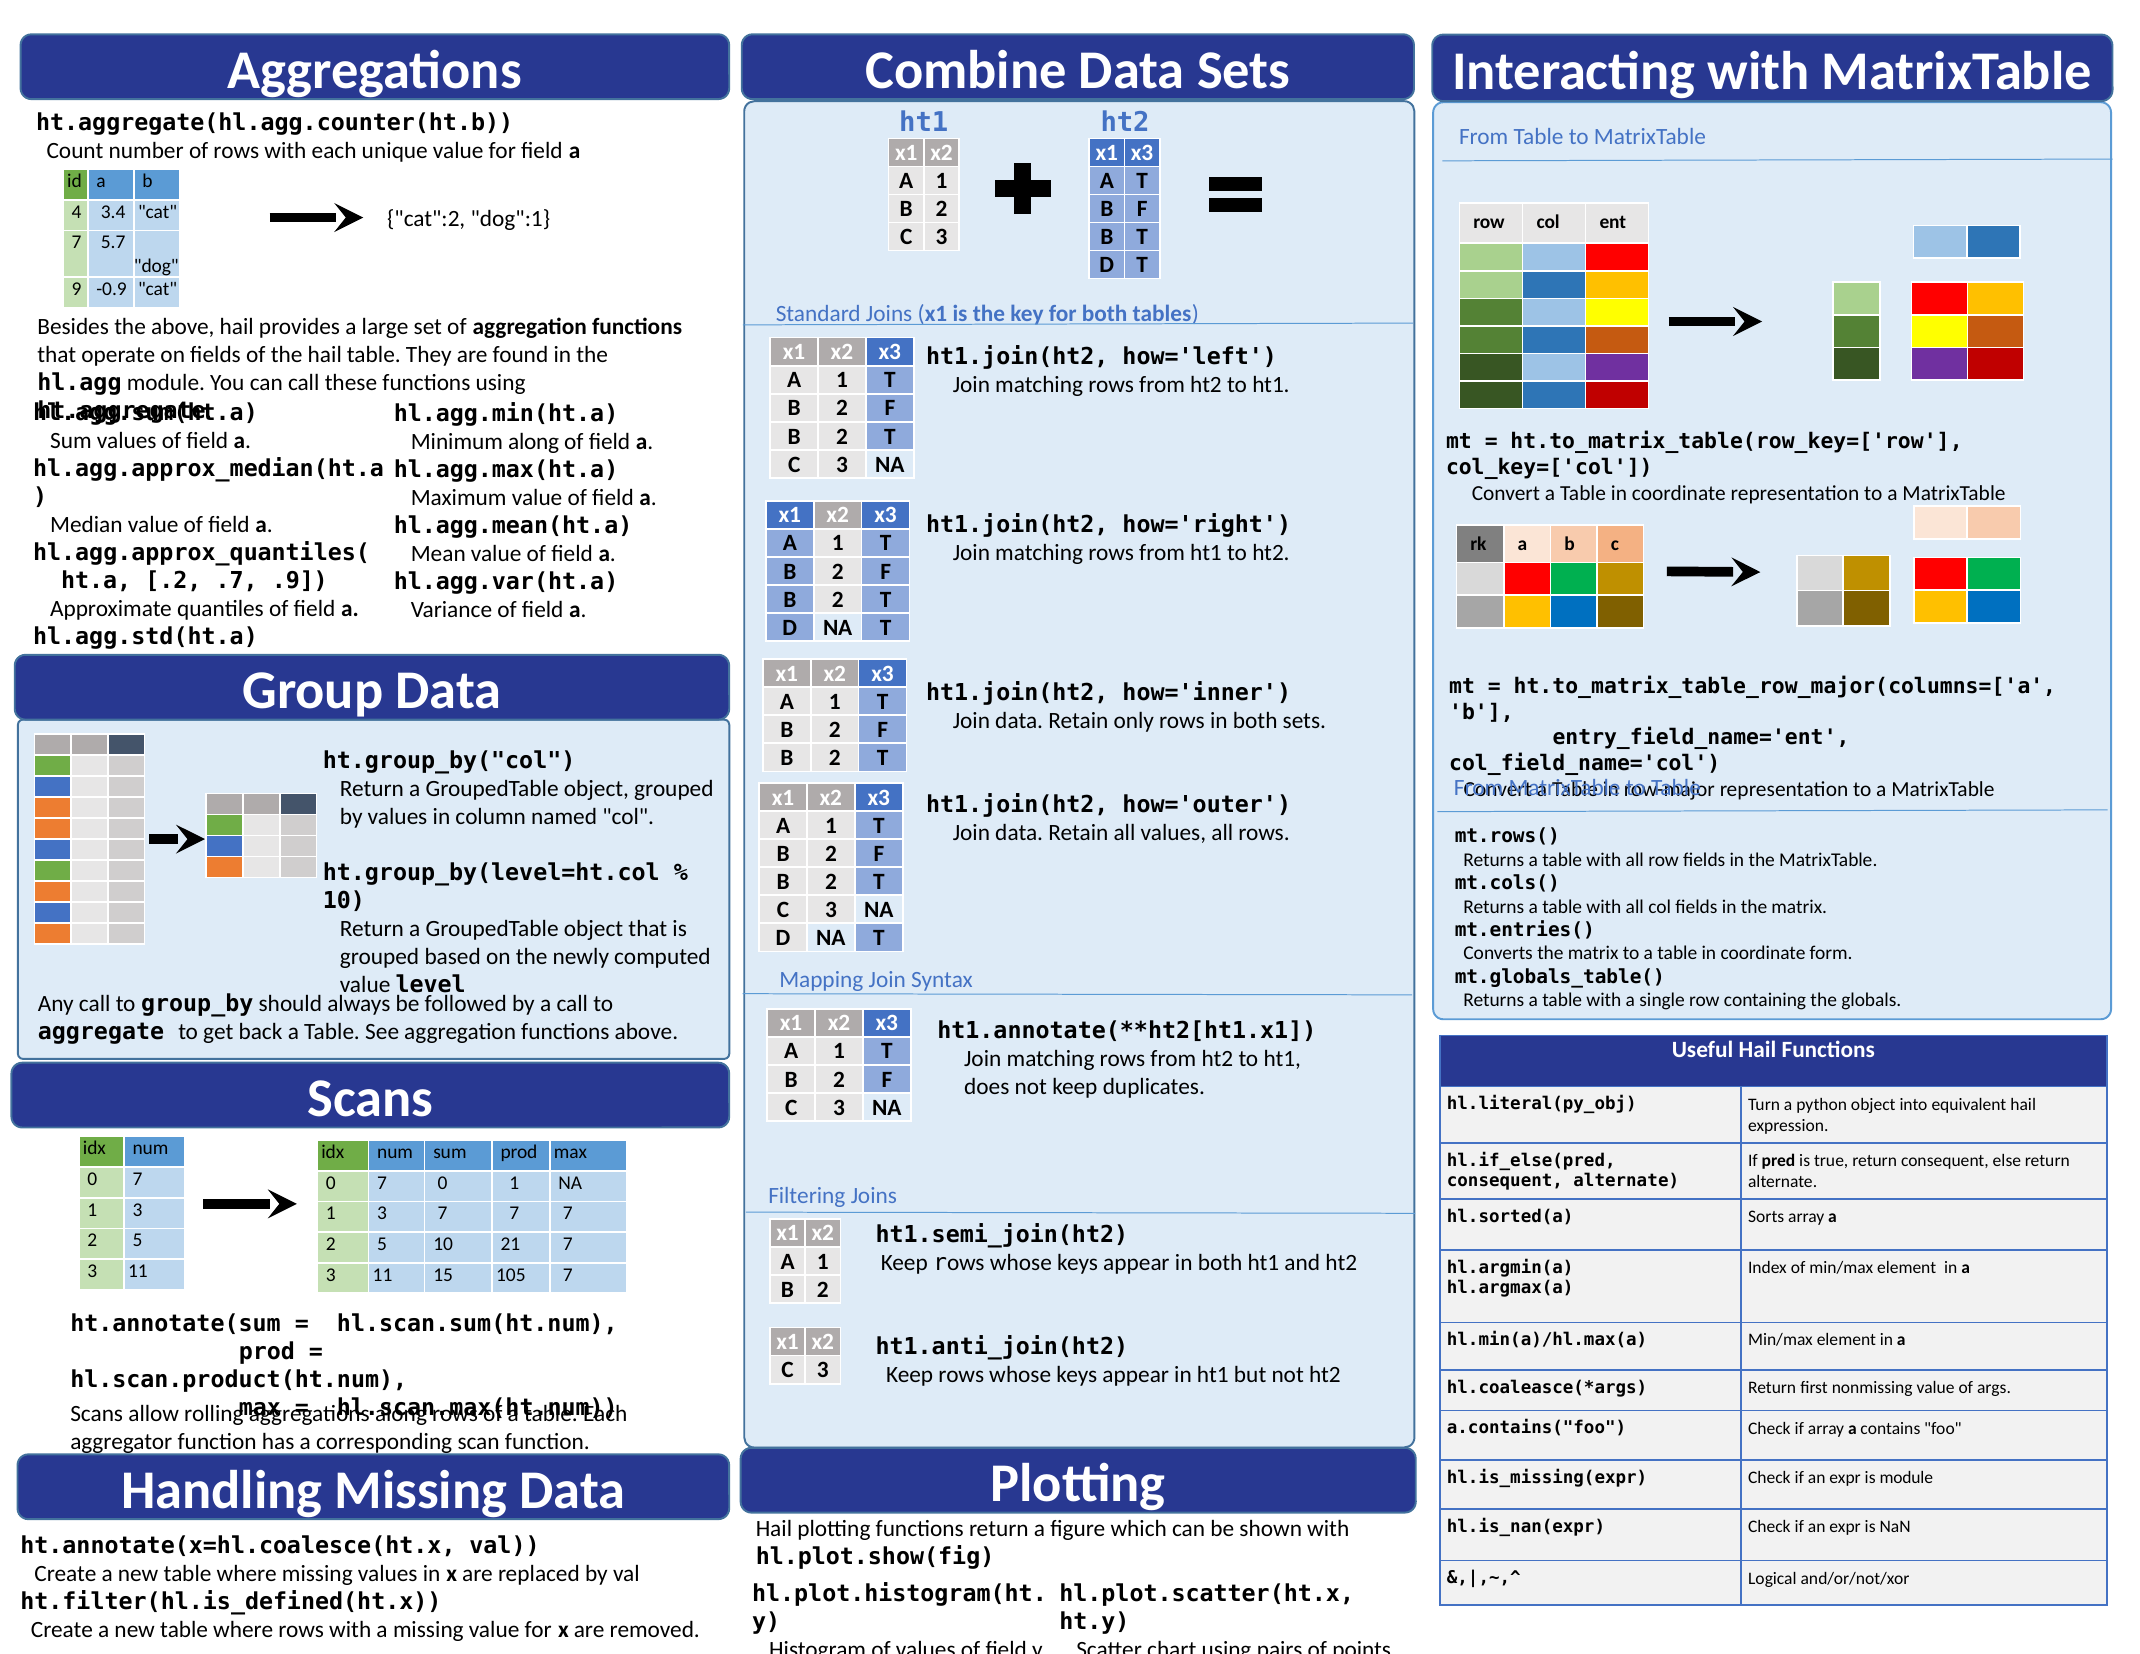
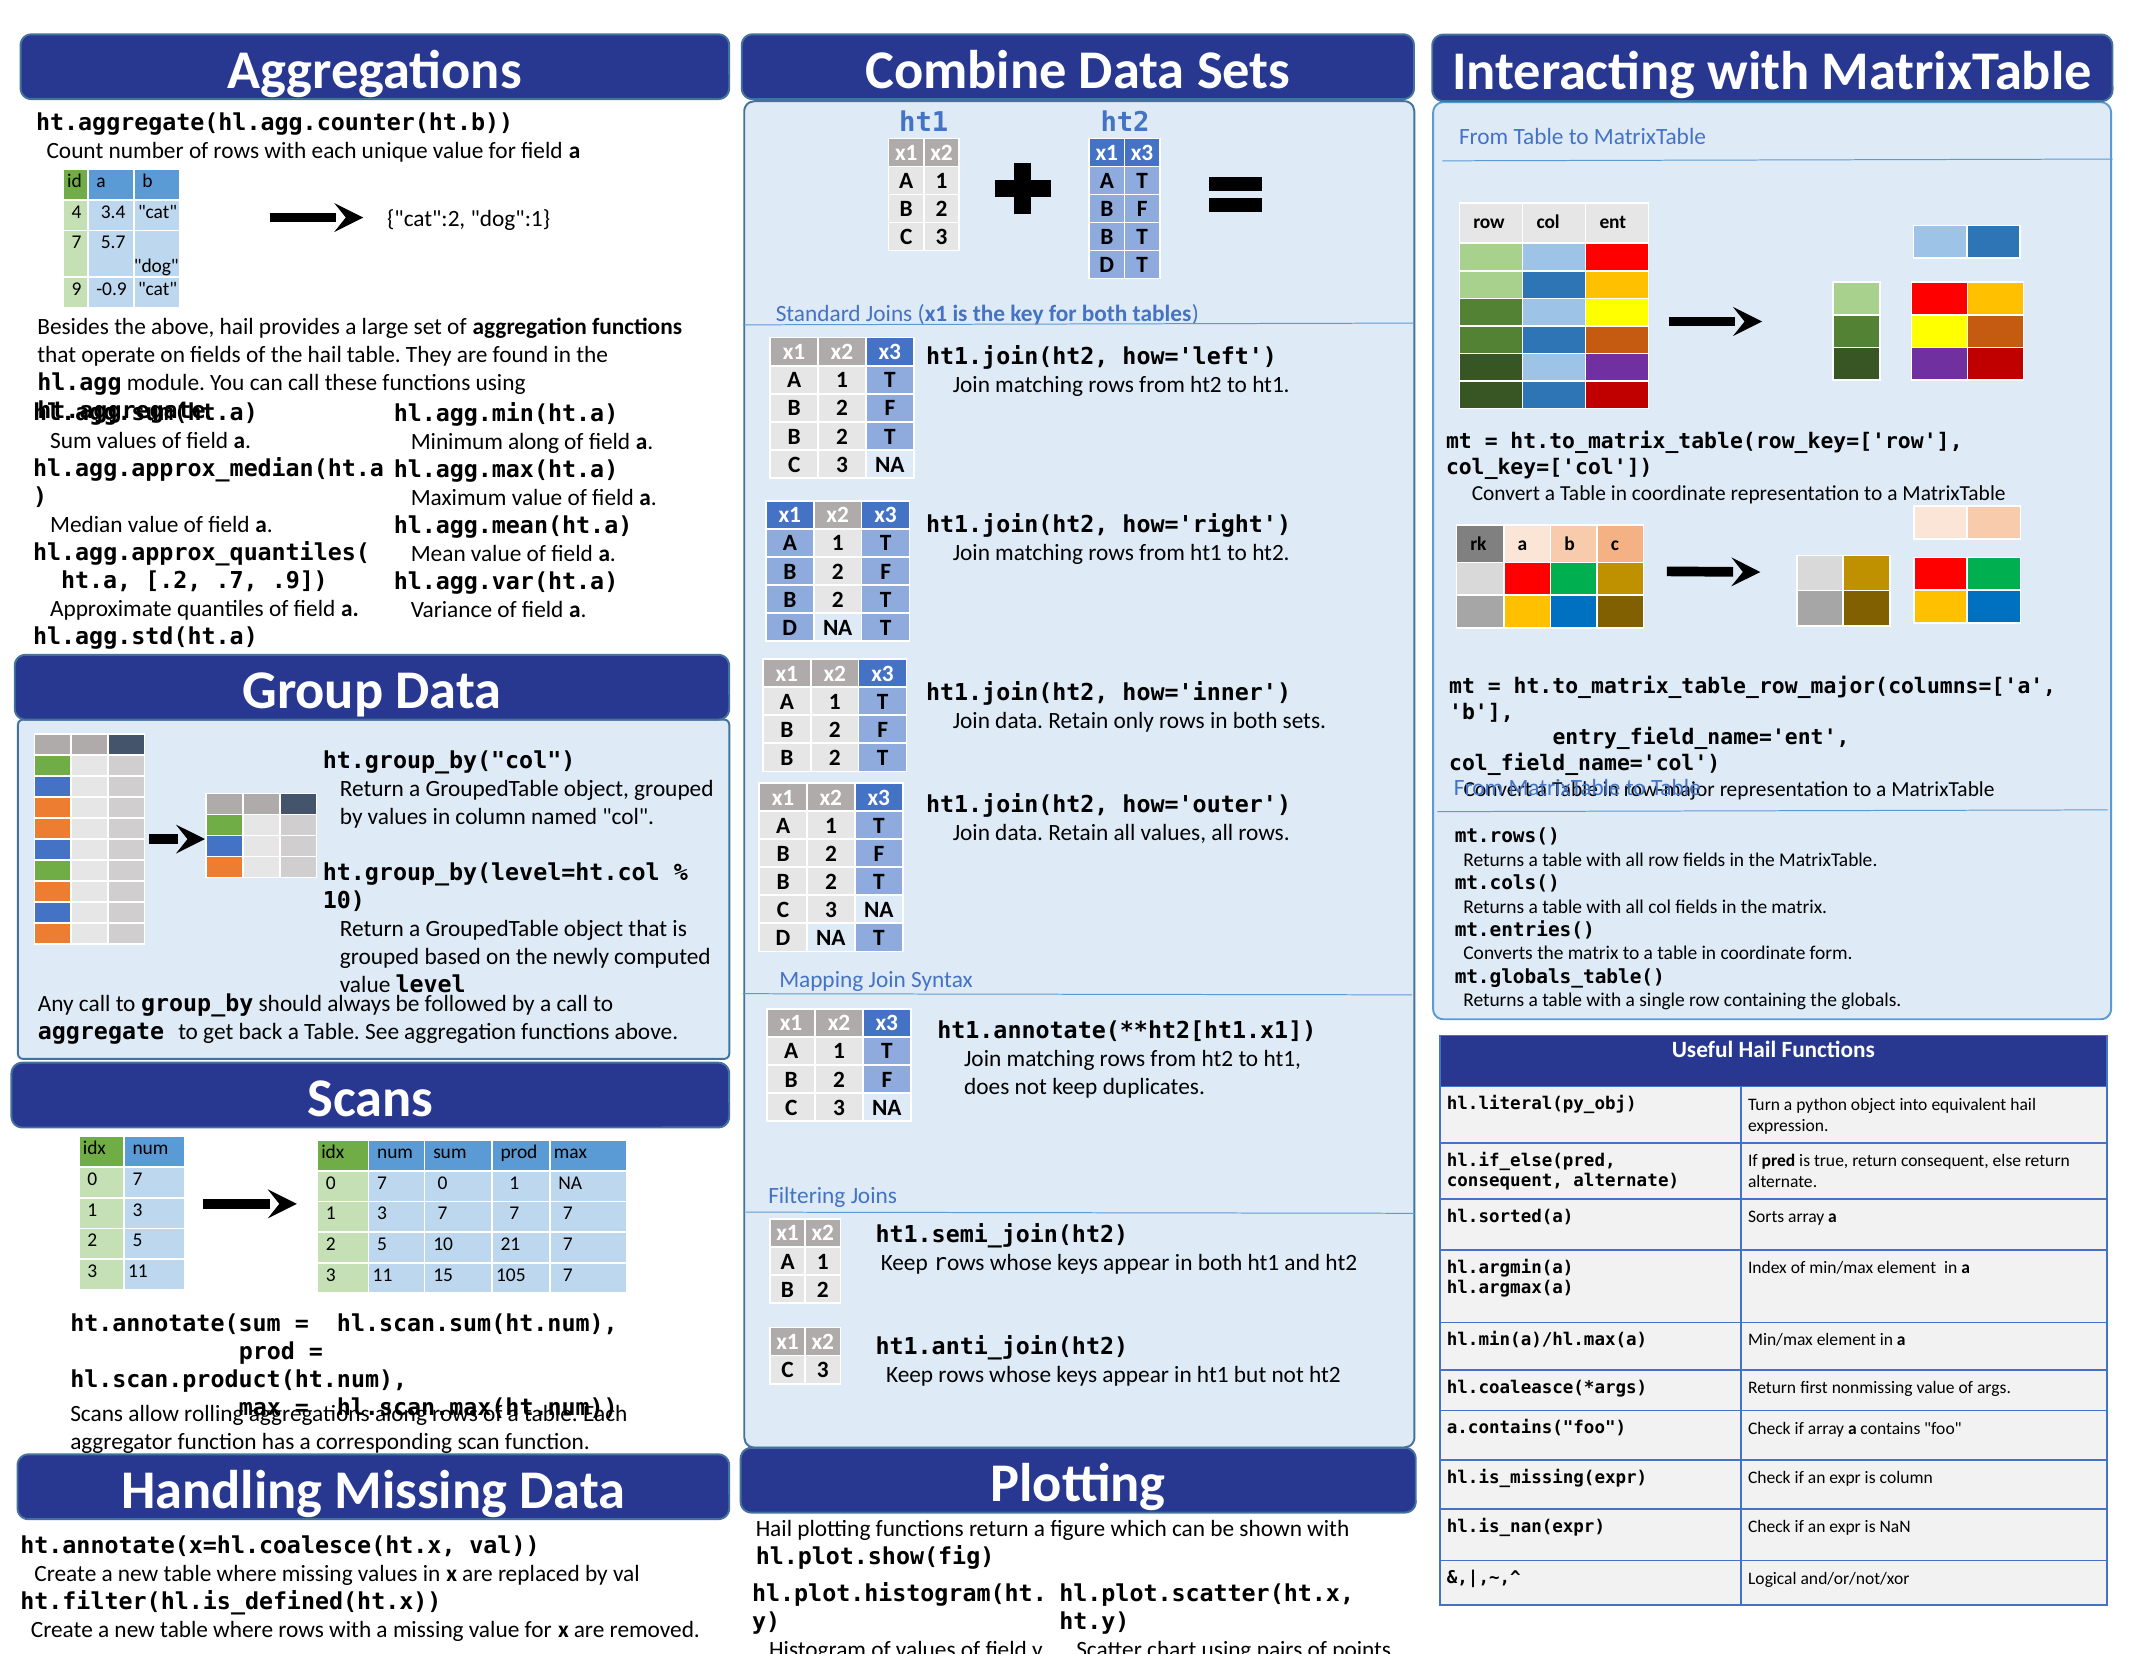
is module: module -> column (1906, 1478)
